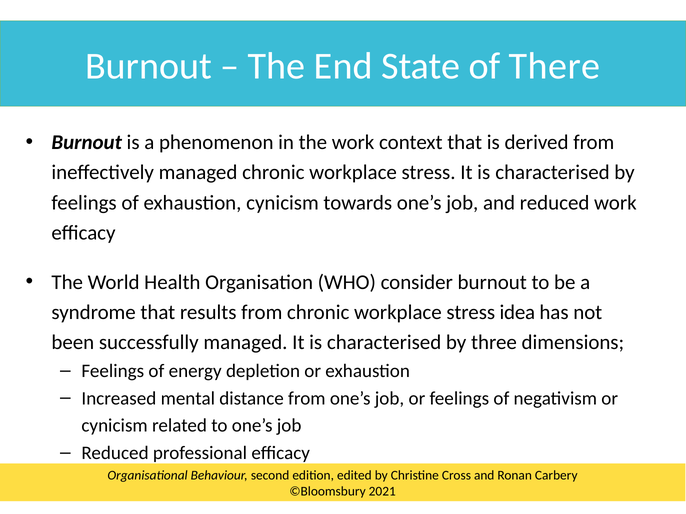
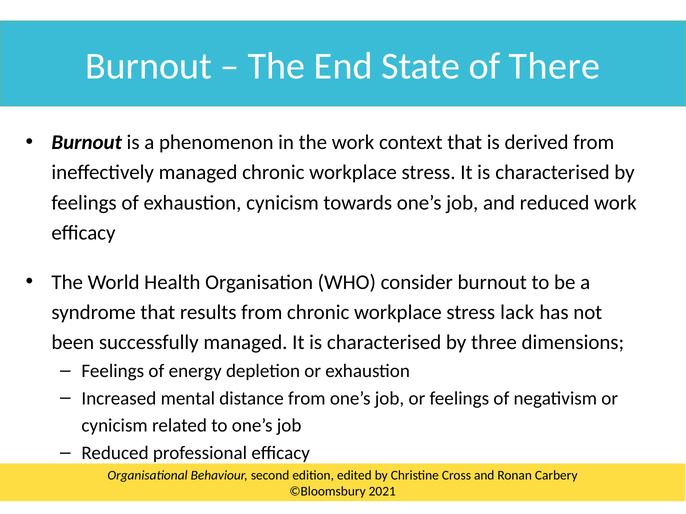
idea: idea -> lack (517, 313)
